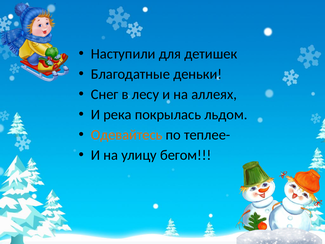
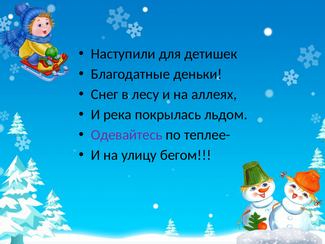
Одевайтесь colour: orange -> purple (127, 135)
